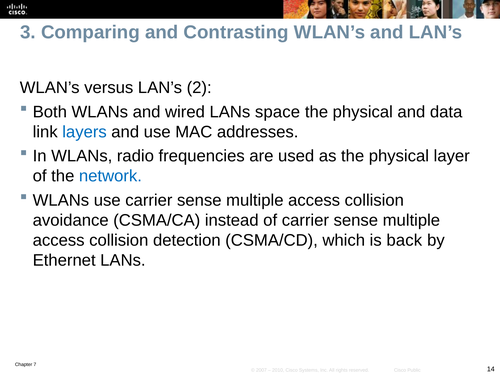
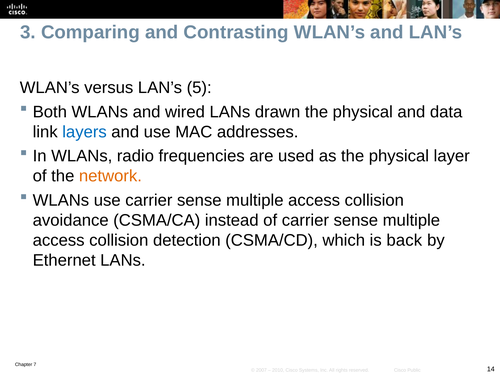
2: 2 -> 5 (199, 88)
space: space -> drawn (278, 112)
network colour: blue -> orange (110, 176)
